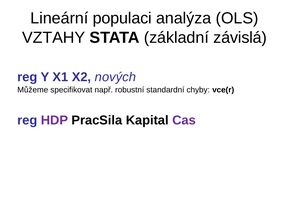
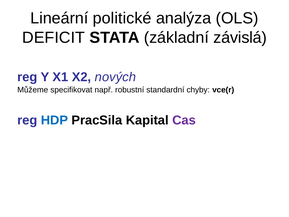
populaci: populaci -> politické (122, 18)
VZTAHY: VZTAHY -> DEFICIT (54, 37)
HDP colour: purple -> blue (54, 120)
